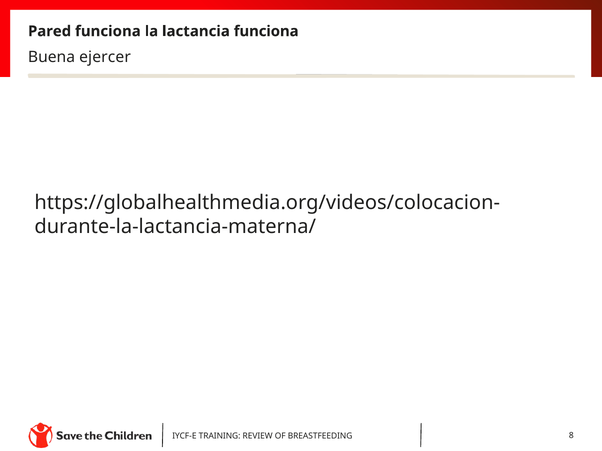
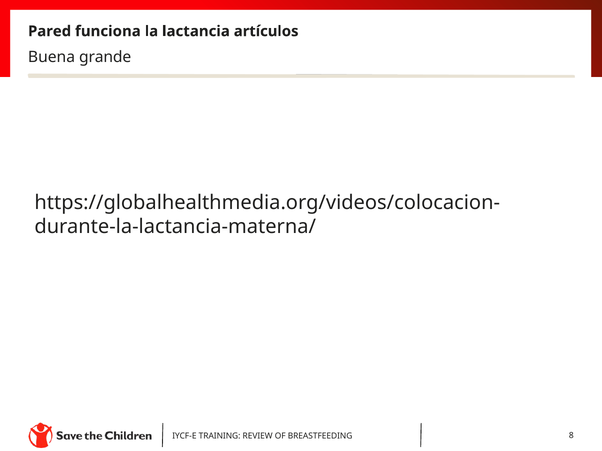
lactancia funciona: funciona -> artículos (266, 31)
ejercer: ejercer -> grande (105, 57)
